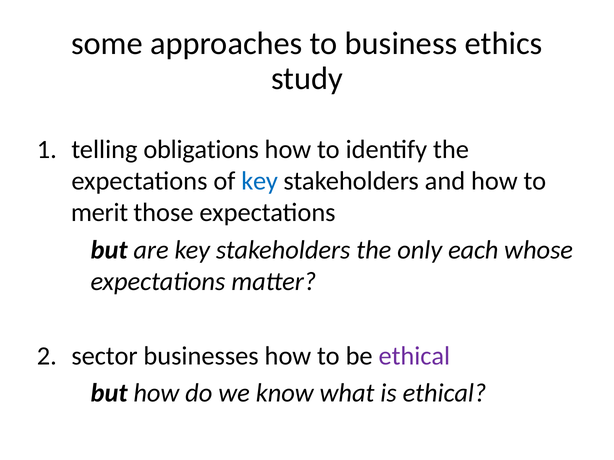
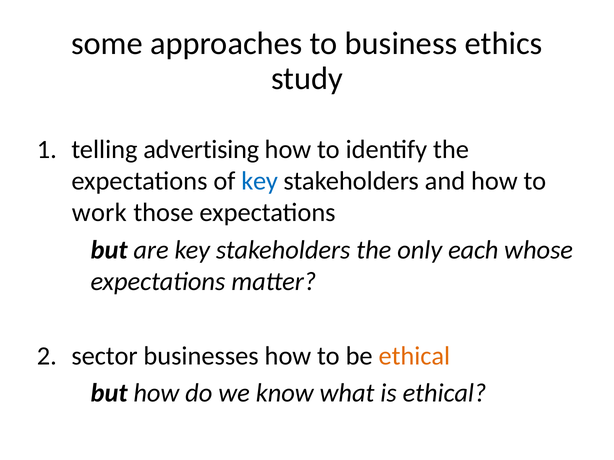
obligations: obligations -> advertising (201, 150)
merit: merit -> work (99, 213)
ethical colour: purple -> orange (414, 356)
